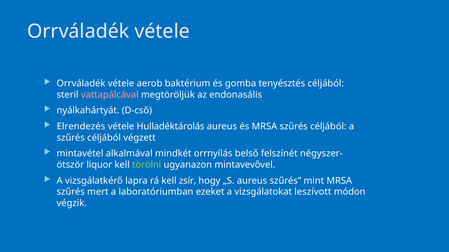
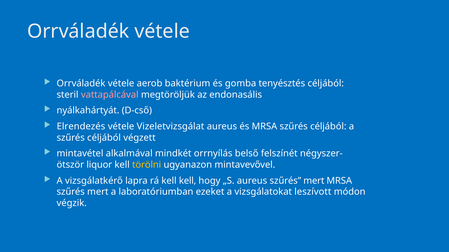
Hulladéktárolás: Hulladéktárolás -> Vizeletvizsgálat (170, 127)
törölni colour: light green -> yellow (147, 165)
kell zsír: zsír -> kell (188, 181)
aureus szűrés mint: mint -> mert (314, 181)
